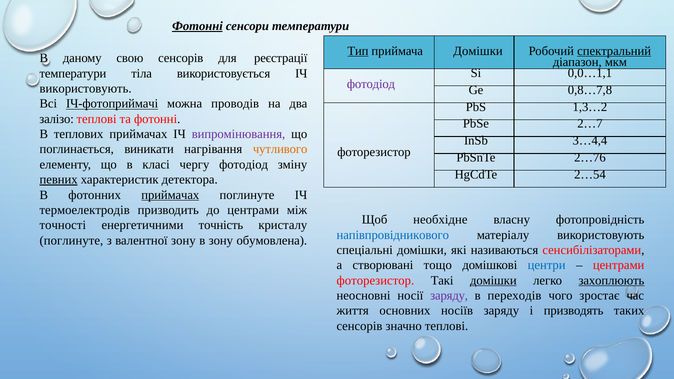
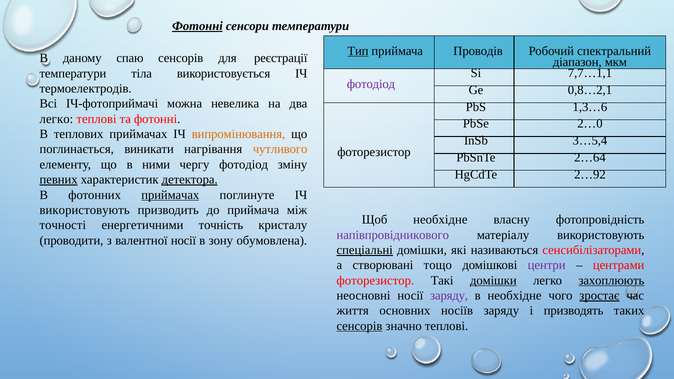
приймача Домішки: Домішки -> Проводів (478, 51)
спектральний underline: present -> none (614, 51)
свою: свою -> спаю (130, 58)
0,0…1,1: 0,0…1,1 -> 7,7…1,1 (590, 73)
використовують: використовують -> термоелектродів (86, 89)
0,8…7,8: 0,8…7,8 -> 0,8…2,1 (590, 90)
ІЧ-фотоприймачі underline: present -> none (112, 104)
проводів: проводів -> невелика (235, 104)
1,3…2: 1,3…2 -> 1,3…6 (590, 107)
залізо: залізо -> легко (56, 119)
2…7: 2…7 -> 2…0 (590, 124)
випромінювання colour: purple -> orange (238, 134)
3…4,4: 3…4,4 -> 3…5,4 (590, 141)
2…76: 2…76 -> 2…64 (590, 158)
класі: класі -> ними (156, 165)
2…54: 2…54 -> 2…92 (590, 175)
детектора underline: none -> present (190, 180)
термоелектродів: термоелектродів -> використовують (85, 210)
до центрами: центрами -> приймача (253, 210)
напівпровідникового colour: blue -> purple (393, 235)
поглинуте: поглинуте -> проводити (71, 240)
валентної зону: зону -> носії (184, 240)
спеціальні underline: none -> present (365, 250)
центри colour: blue -> purple (547, 265)
в переходів: переходів -> необхідне (515, 296)
зростає underline: none -> present (599, 296)
сенсорів underline: none -> present (359, 326)
